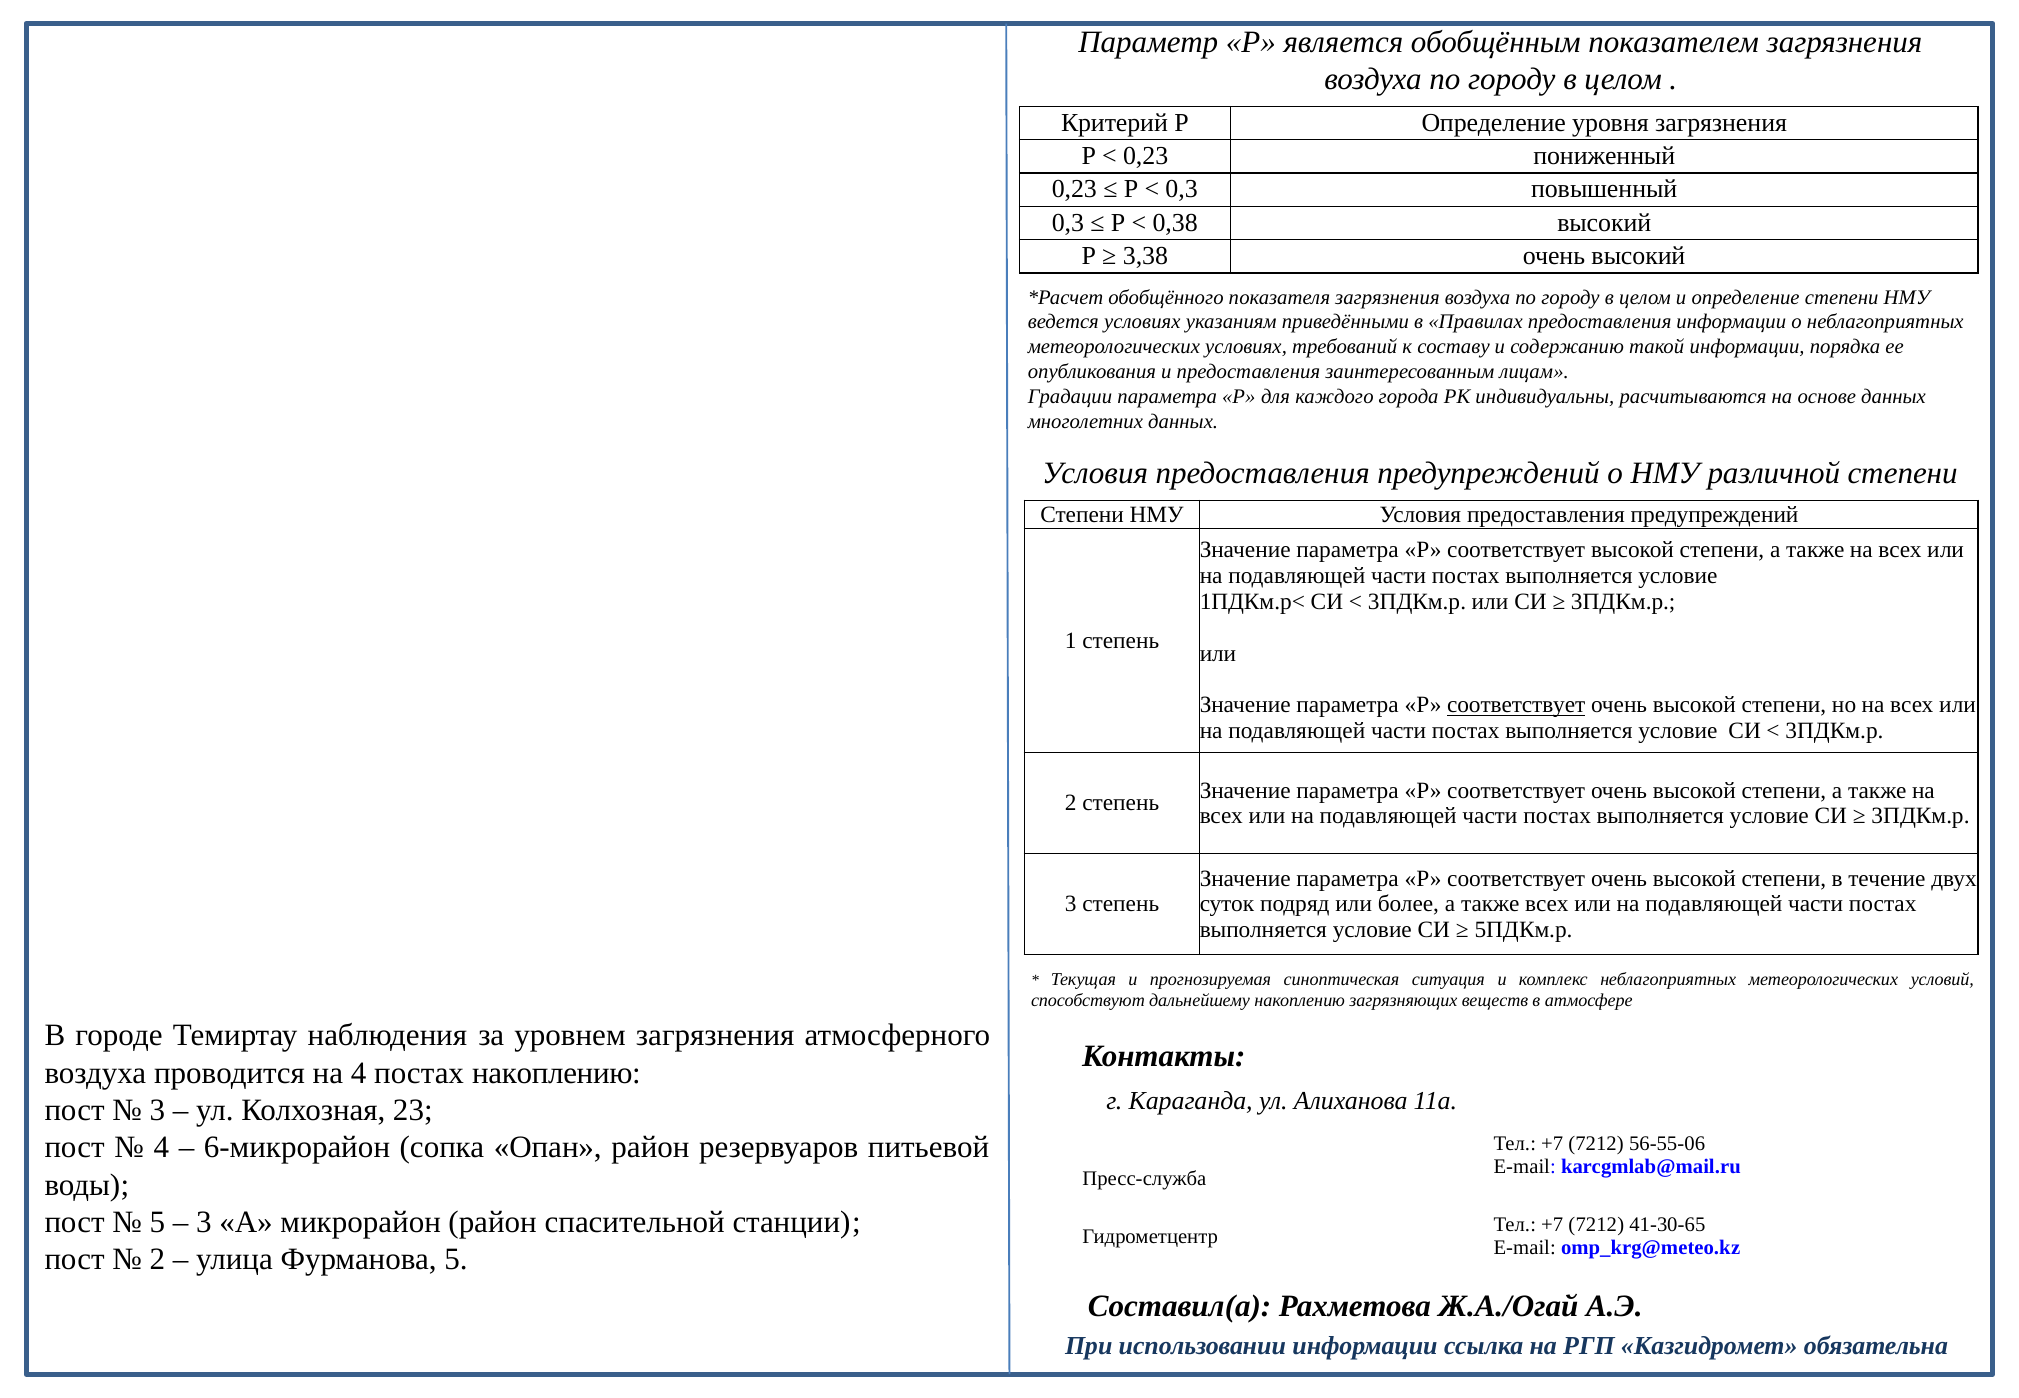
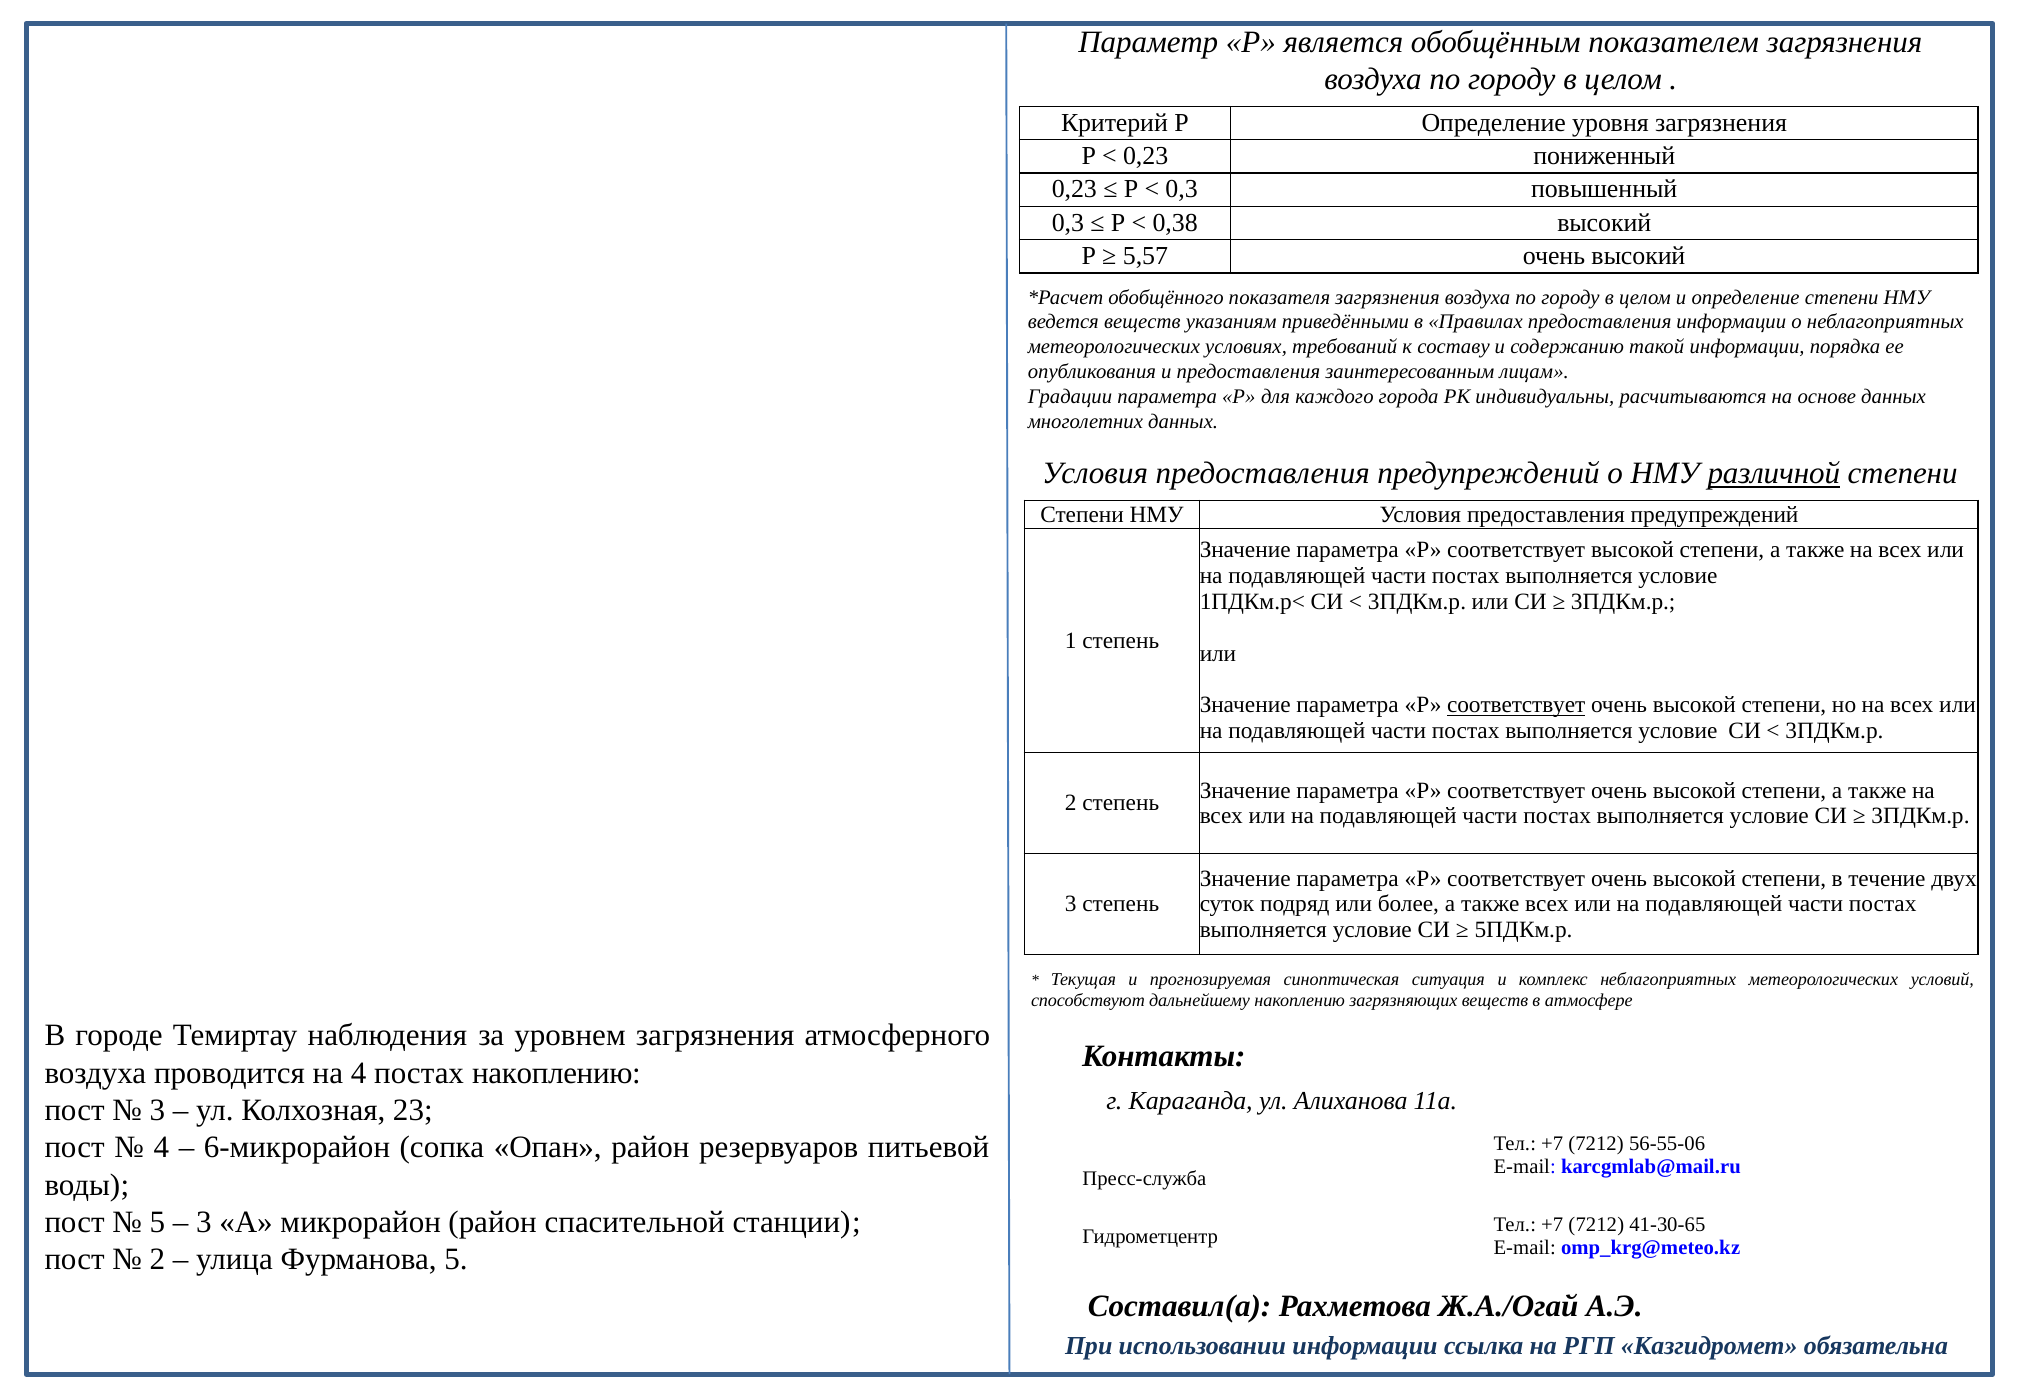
3,38: 3,38 -> 5,57 (1145, 256)
ведется условиях: условиях -> веществ (1142, 322)
различной underline: none -> present (1774, 473)
